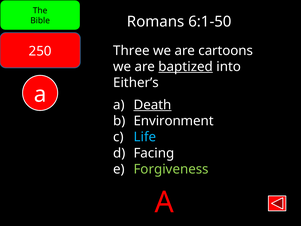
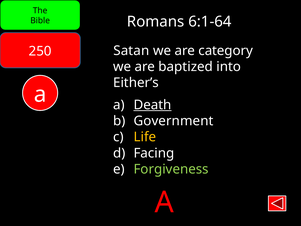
6:1-50: 6:1-50 -> 6:1-64 (210, 22)
Three: Three -> Satan (131, 51)
cartoons: cartoons -> category (226, 51)
baptized underline: present -> none (186, 67)
Environment: Environment -> Government (174, 121)
Life colour: light blue -> yellow (145, 137)
